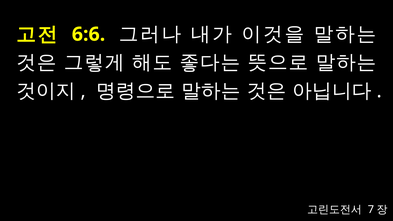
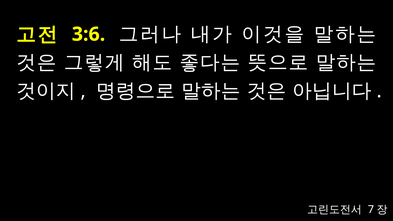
6:6: 6:6 -> 3:6 (89, 34)
